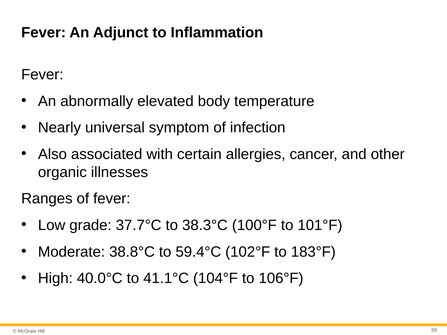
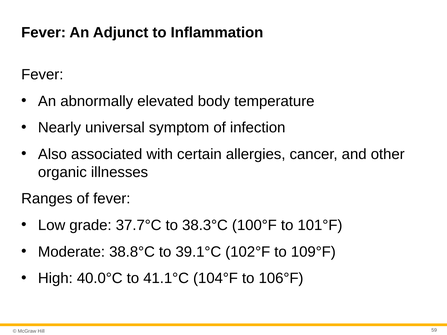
59.4°C: 59.4°C -> 39.1°C (198, 252)
183°F: 183°F -> 109°F (313, 252)
